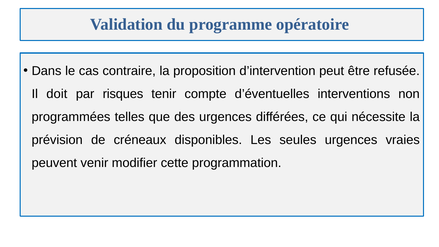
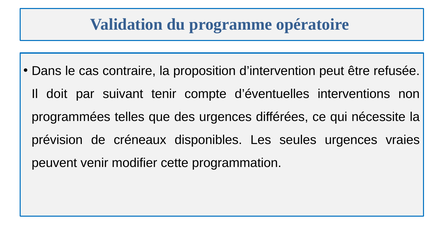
risques: risques -> suivant (123, 94)
